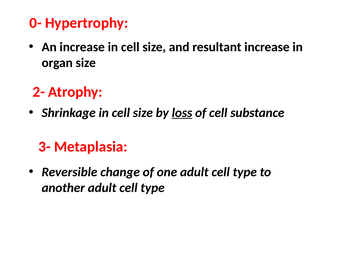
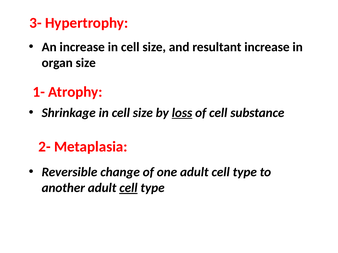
0-: 0- -> 3- (36, 23)
2-: 2- -> 1- (39, 92)
3-: 3- -> 2- (45, 147)
cell underline: none -> present (128, 188)
